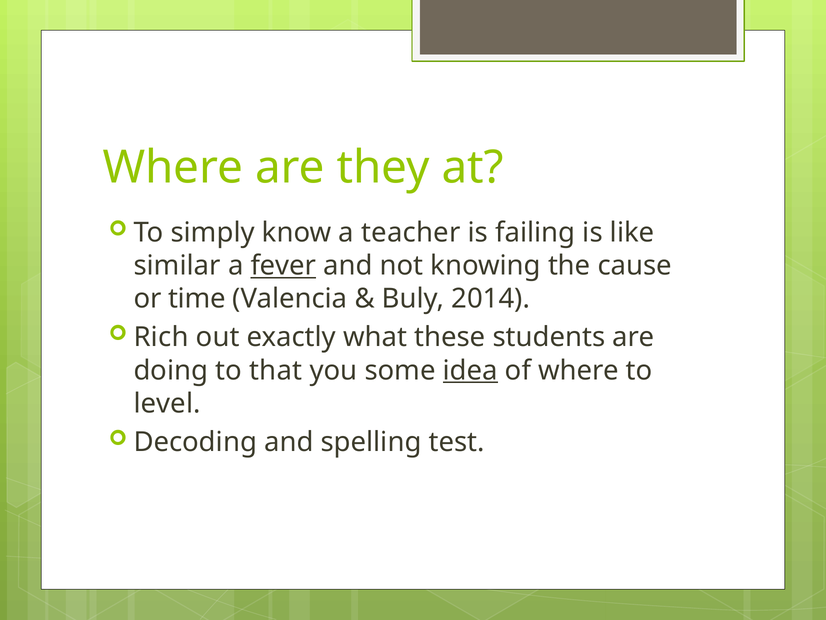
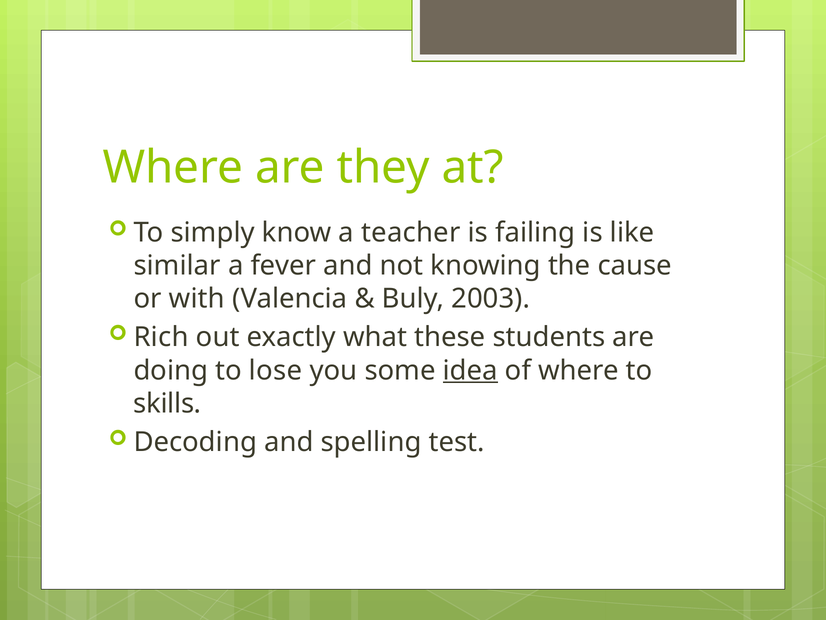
fever underline: present -> none (283, 266)
time: time -> with (197, 299)
2014: 2014 -> 2003 (491, 299)
that: that -> lose (276, 370)
level: level -> skills (167, 403)
